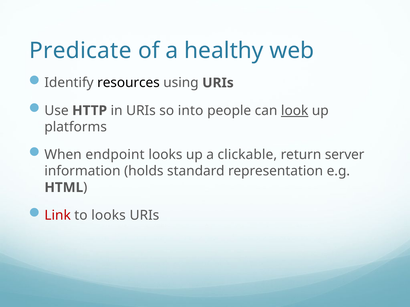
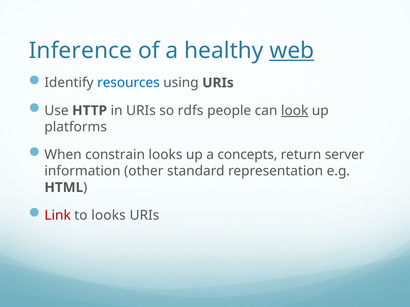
Predicate: Predicate -> Inference (80, 51)
web underline: none -> present (292, 51)
resources colour: black -> blue (128, 83)
into: into -> rdfs (191, 111)
endpoint: endpoint -> constrain (115, 155)
clickable: clickable -> concepts (247, 155)
holds: holds -> other (144, 171)
